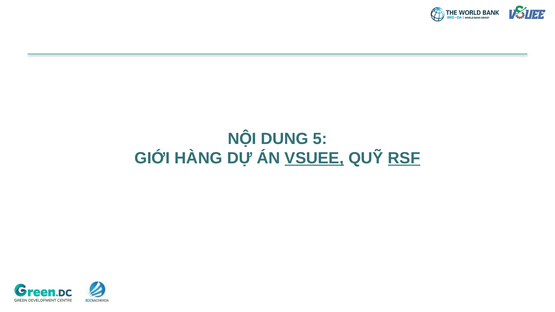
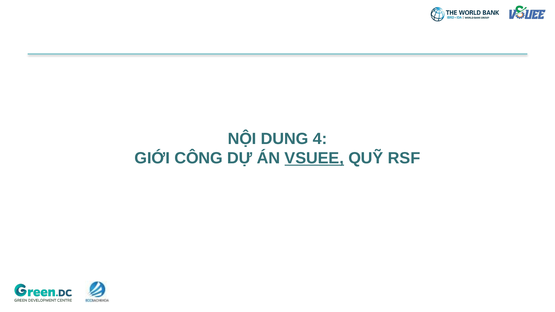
5: 5 -> 4 (320, 139)
HÀNG: HÀNG -> CÔNG (199, 158)
RSF underline: present -> none (404, 158)
